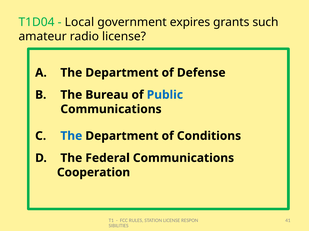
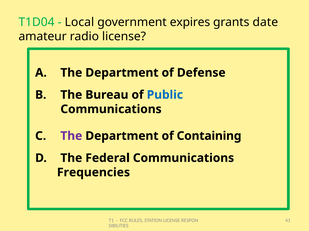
such: such -> date (265, 22)
The colour: blue -> purple (71, 136)
Conditions: Conditions -> Containing (209, 136)
Cooperation: Cooperation -> Frequencies (93, 173)
